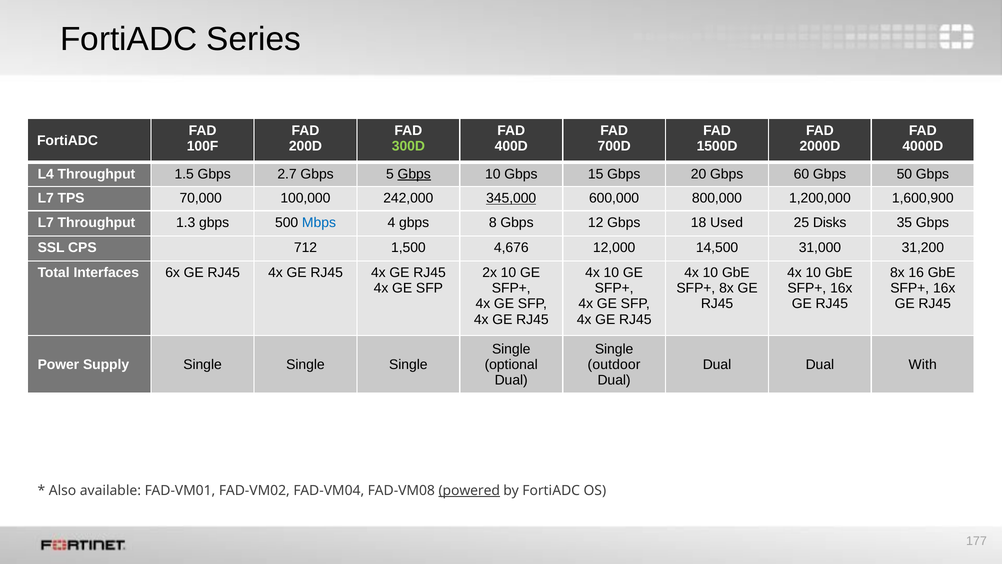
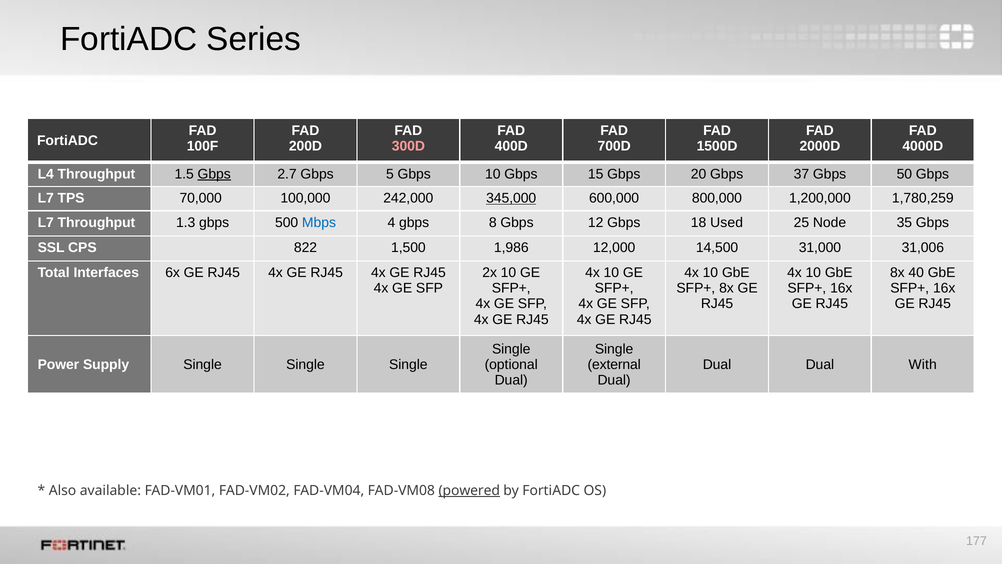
300D colour: light green -> pink (408, 146)
Gbps underline: none -> present (214, 174)
Gbps underline: present -> none (414, 174)
60: 60 -> 37 (801, 174)
1,600,900: 1,600,900 -> 1,780,259 (923, 198)
Disks: Disks -> Node (830, 222)
712: 712 -> 822 (306, 247)
4,676: 4,676 -> 1,986 (511, 247)
31,200: 31,200 -> 31,006 (923, 247)
16: 16 -> 40 (916, 273)
outdoor: outdoor -> external (614, 364)
